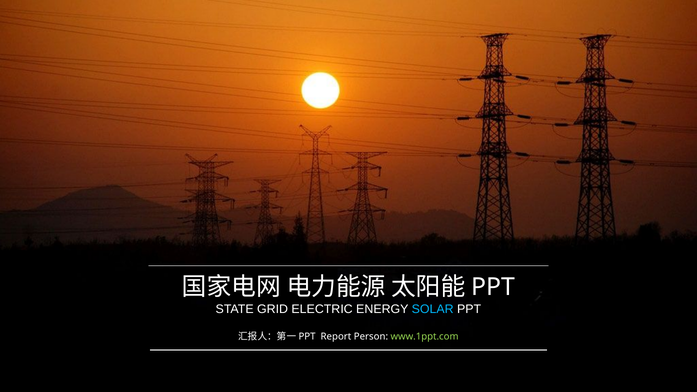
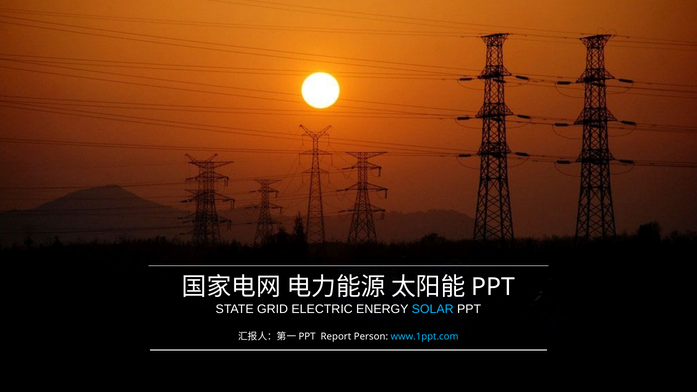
www.1ppt.com colour: light green -> light blue (425, 337)
